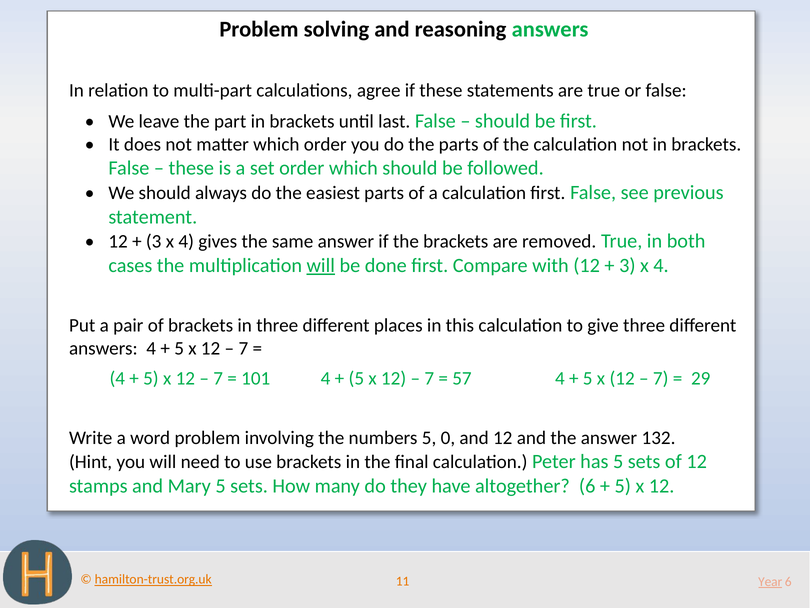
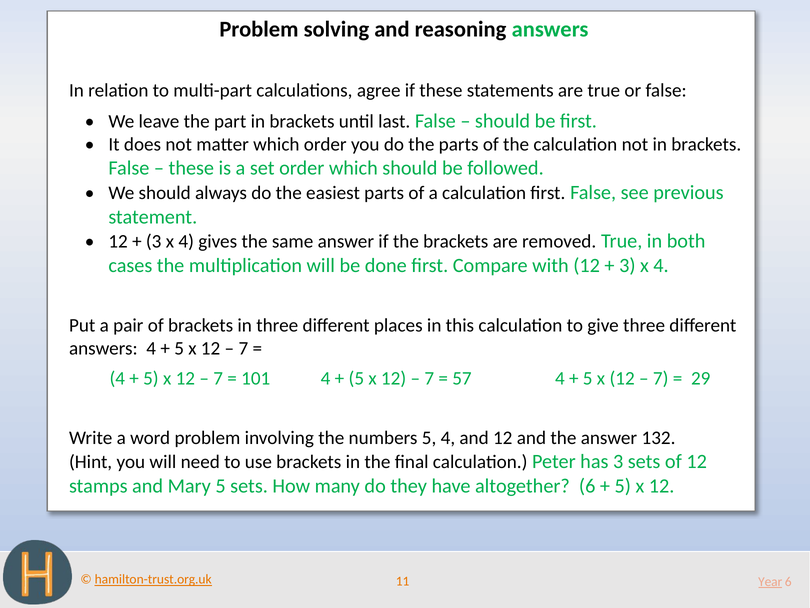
will underline: present -> none (321, 265)
5 0: 0 -> 4 (448, 438)
has 5: 5 -> 3 (618, 461)
